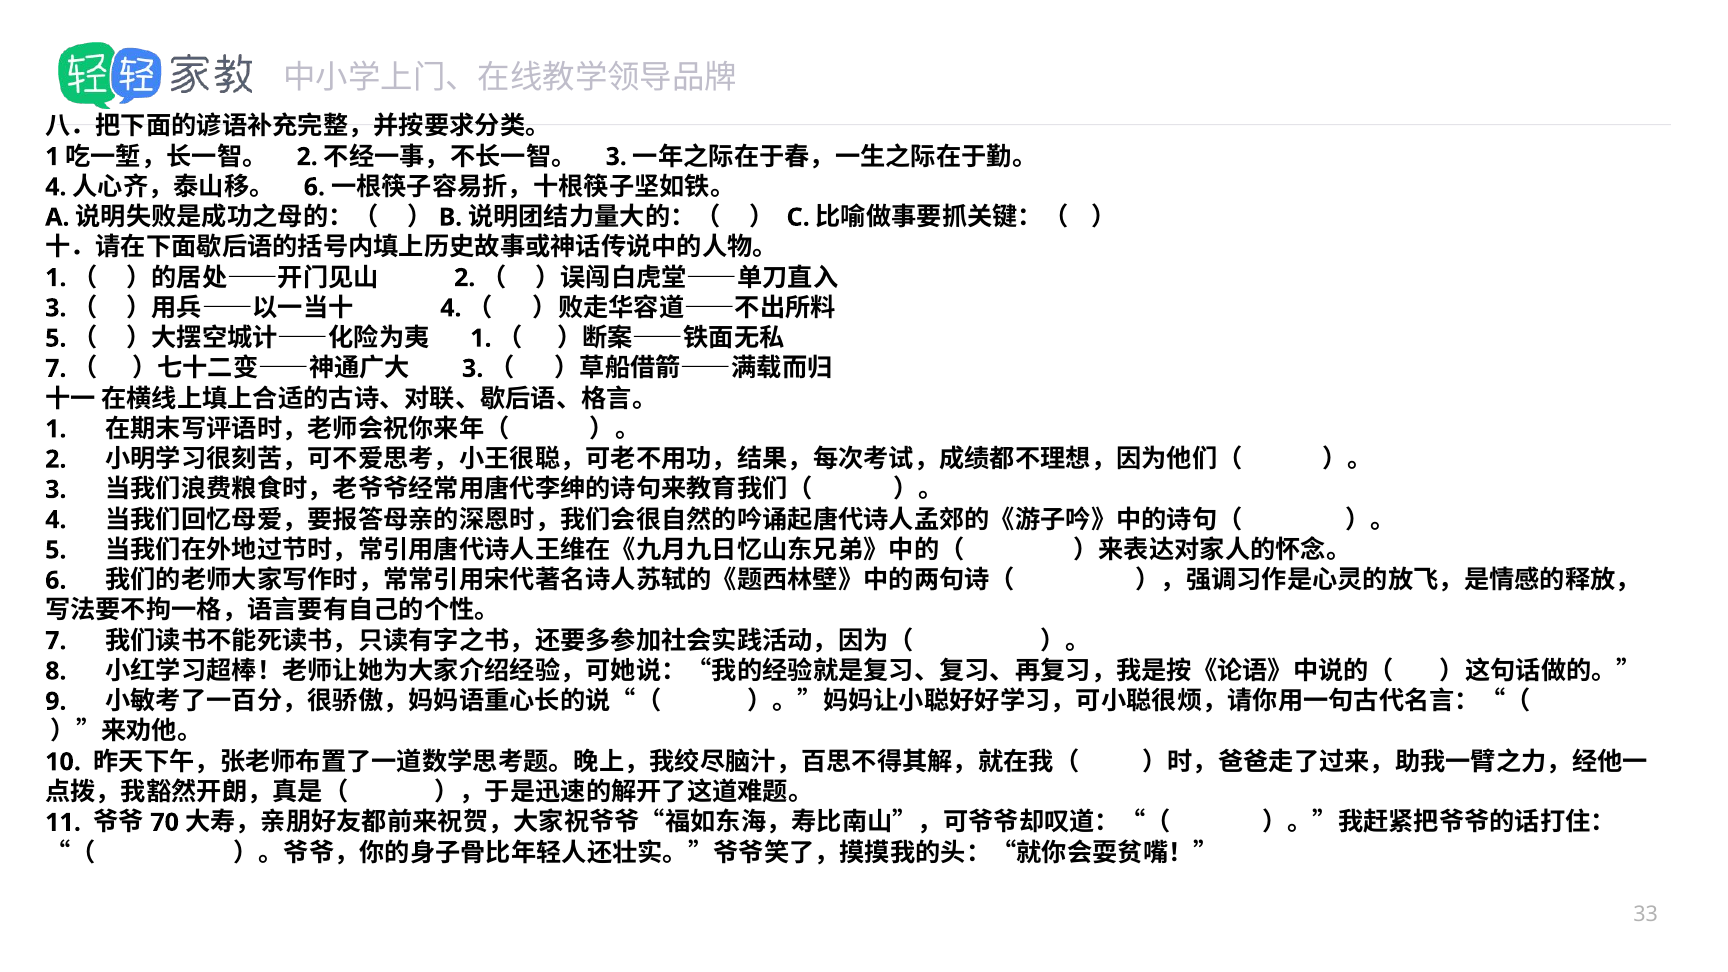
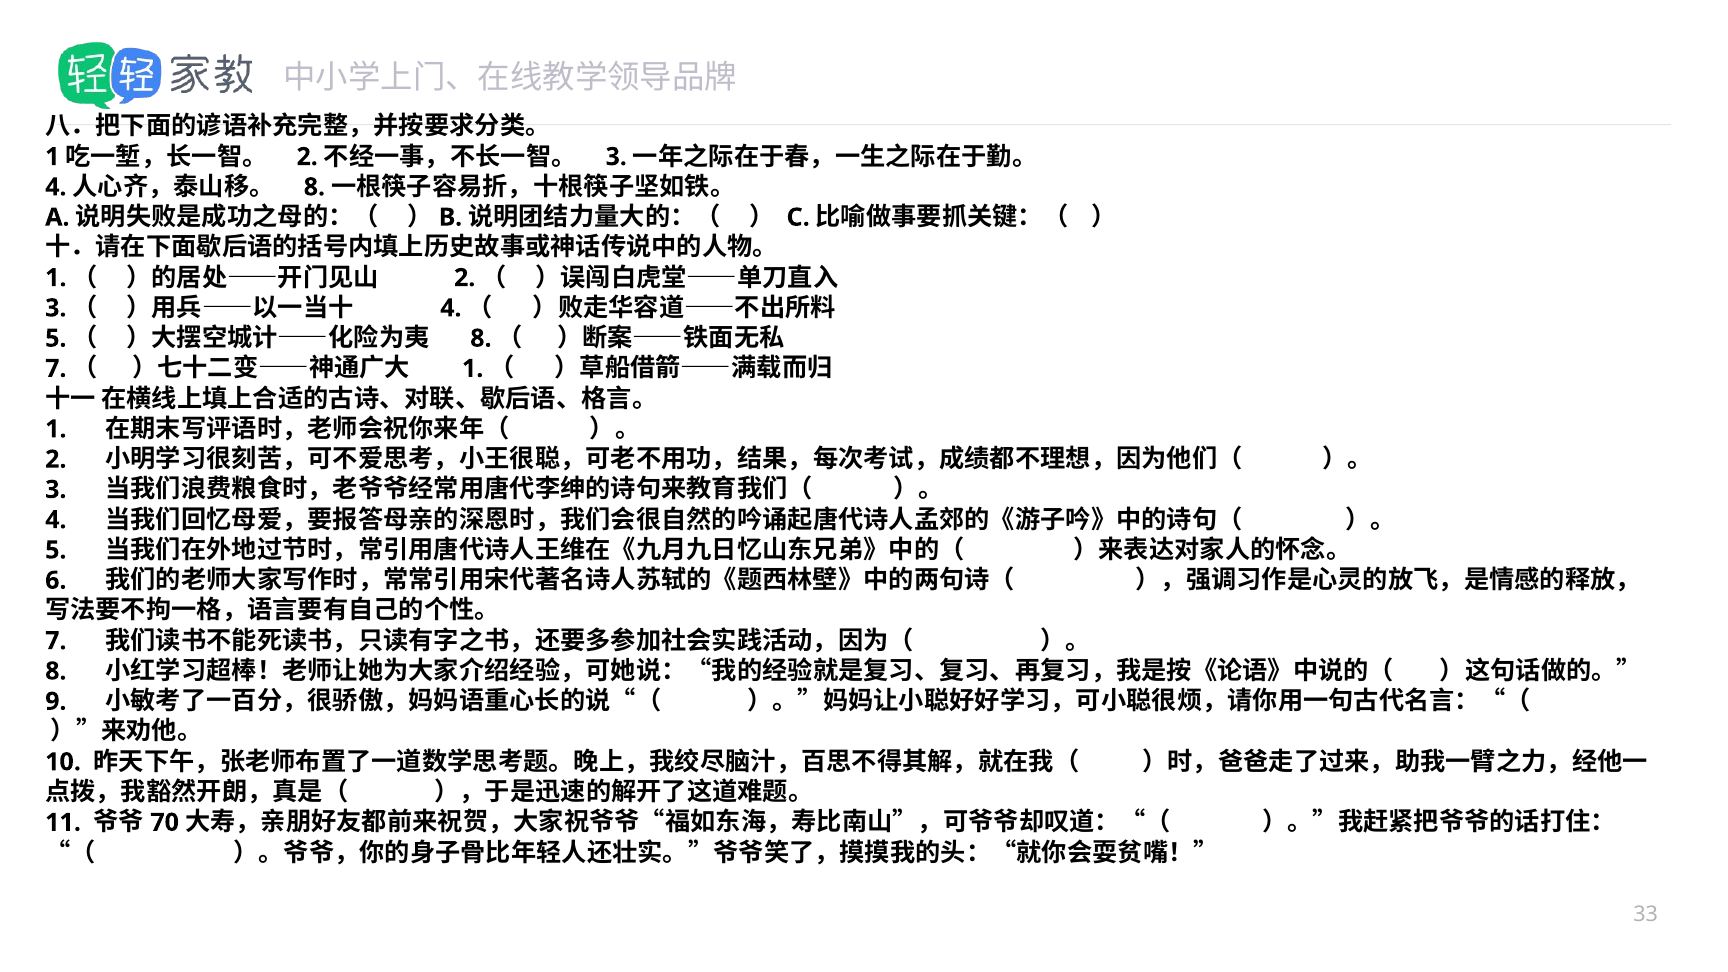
6: 6 -> 8 (314, 187)
1: 1 -> 8 (481, 338)
3: 3 -> 1 (473, 369)
